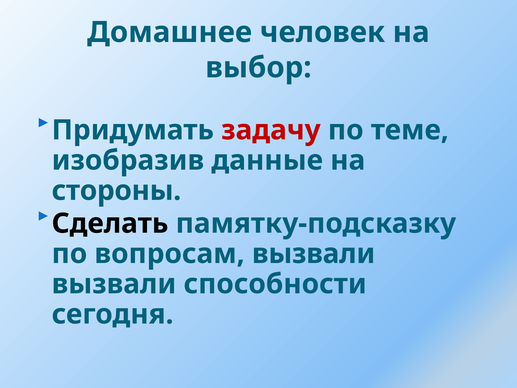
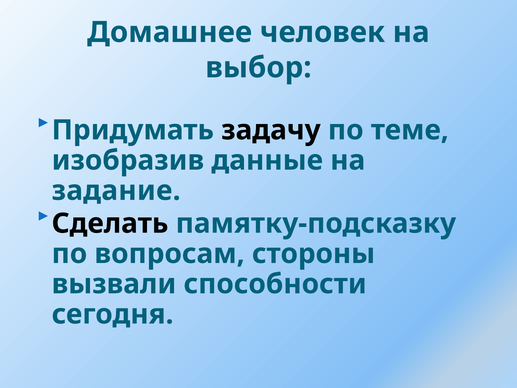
задачу colour: red -> black (271, 130)
стороны: стороны -> задание (116, 191)
вопросам вызвали: вызвали -> стороны (313, 254)
